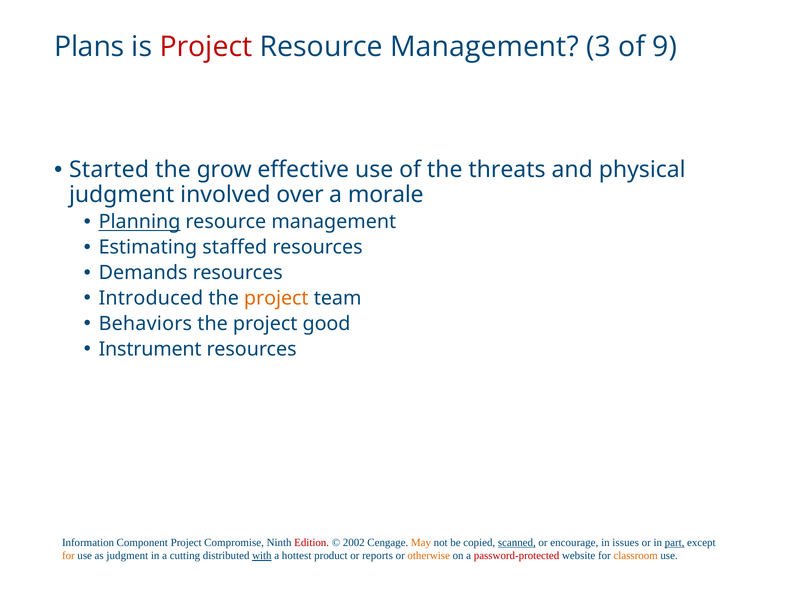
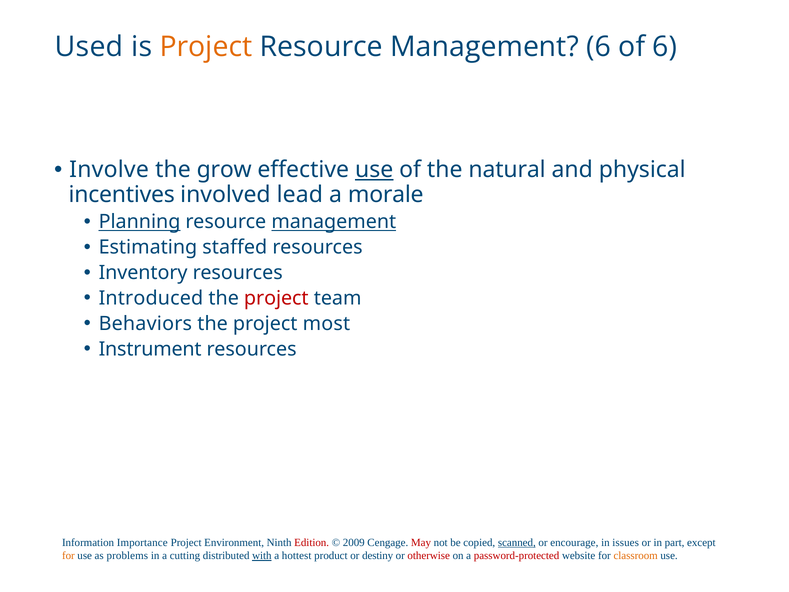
Plans: Plans -> Used (89, 47)
Project colour: red -> orange (206, 47)
Management 3: 3 -> 6 (599, 47)
of 9: 9 -> 6 (665, 47)
Started: Started -> Involve (109, 170)
use underline: none -> present (374, 170)
threats: threats -> natural (507, 170)
judgment: judgment -> incentives (122, 195)
over: over -> lead (300, 195)
management underline: none -> present (334, 222)
Demands: Demands -> Inventory (143, 273)
project colour: orange -> red (276, 298)
good: good -> most (326, 324)
Component: Component -> Importance (142, 542)
Compromise: Compromise -> Environment (234, 542)
2002: 2002 -> 2009 (354, 542)
May colour: orange -> red (421, 542)
part underline: present -> none (675, 542)
as judgment: judgment -> problems (127, 556)
reports: reports -> destiny (378, 556)
otherwise colour: orange -> red (429, 556)
